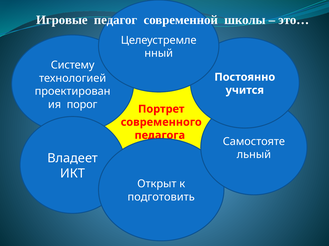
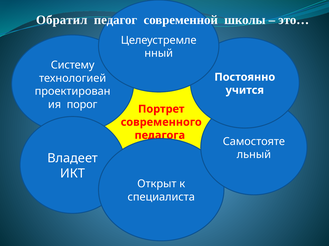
Игровые: Игровые -> Обратил (62, 20)
подготовить: подготовить -> специалиста (161, 198)
